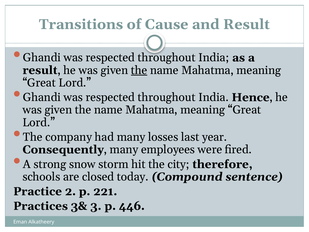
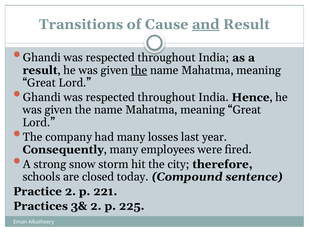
and underline: none -> present (206, 24)
3& 3: 3 -> 2 (96, 206)
446: 446 -> 225 (132, 206)
